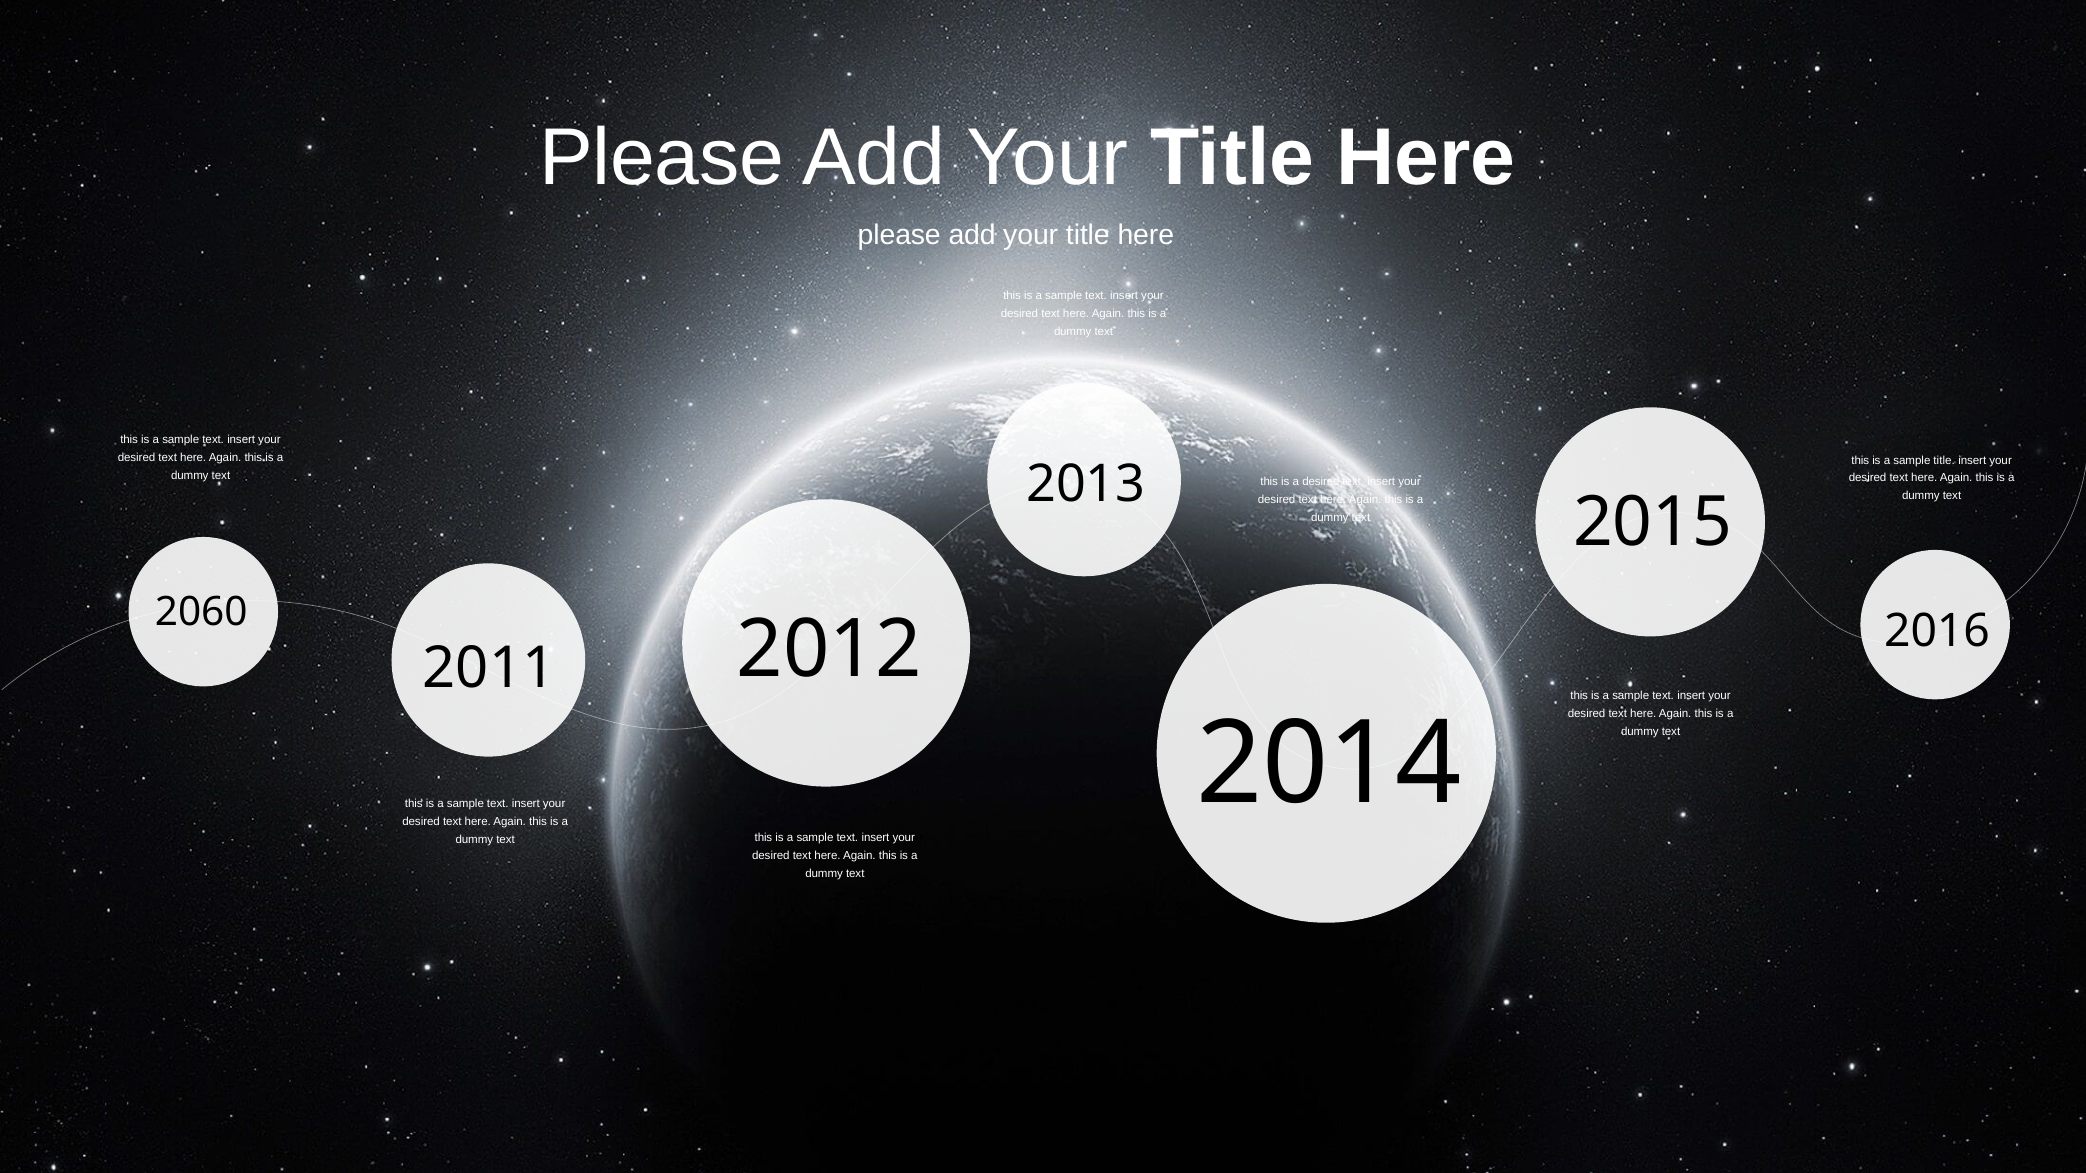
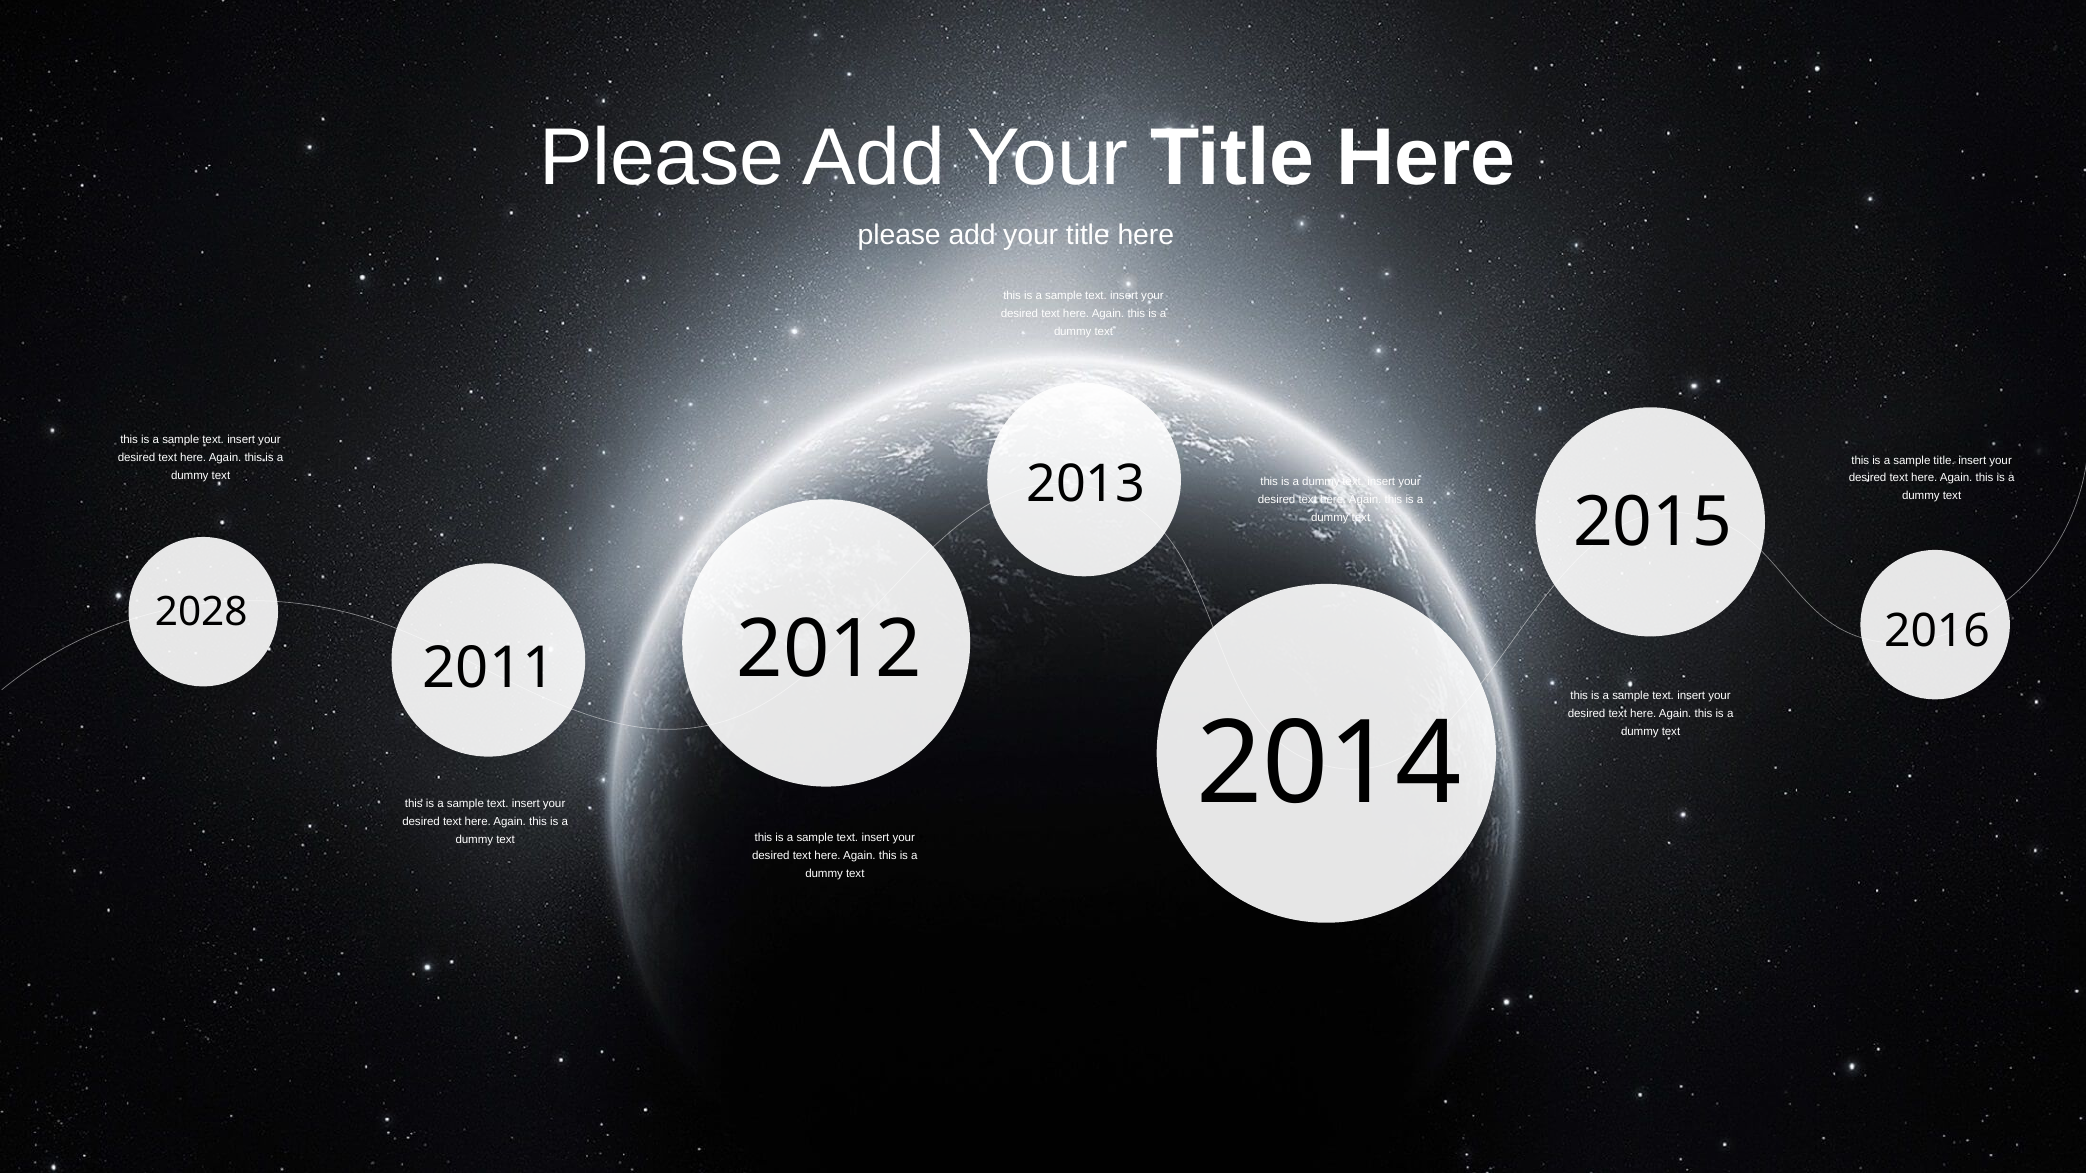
desired: desired -> dummy (1321, 482)
2060: 2060 -> 2028 (201, 612)
